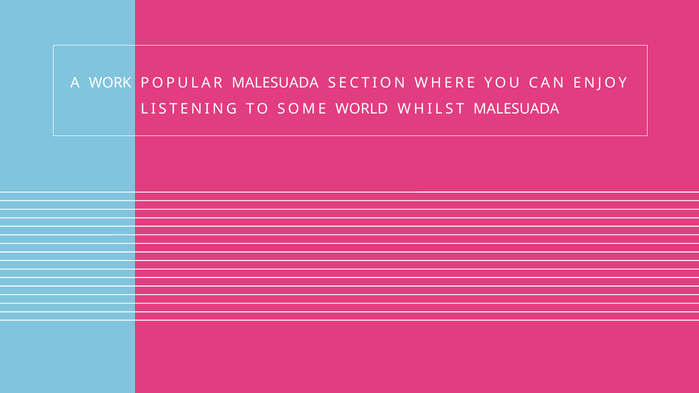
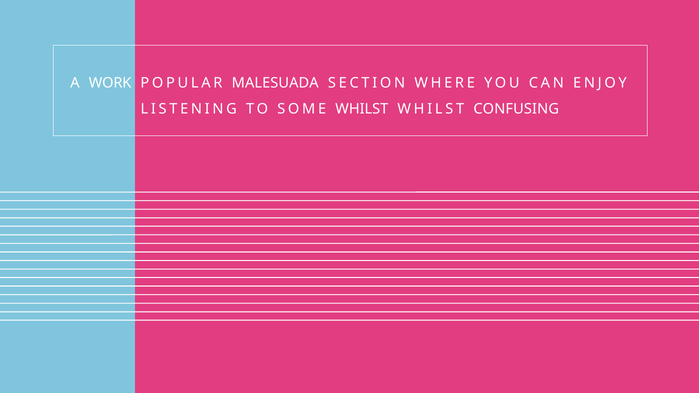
SOME WORLD: WORLD -> WHILST (362, 109)
WHILST MALESUADA: MALESUADA -> CONFUSING (516, 109)
